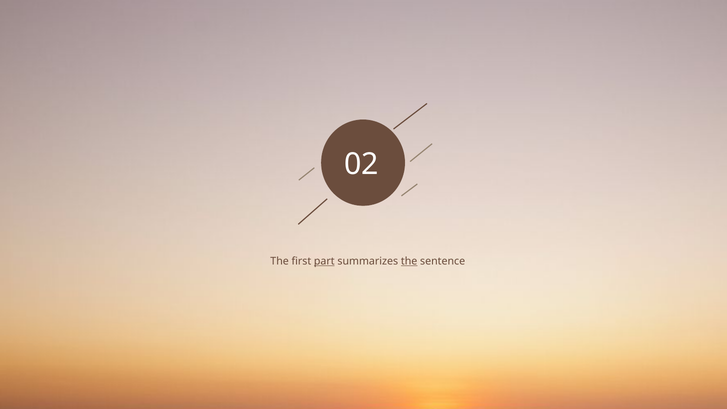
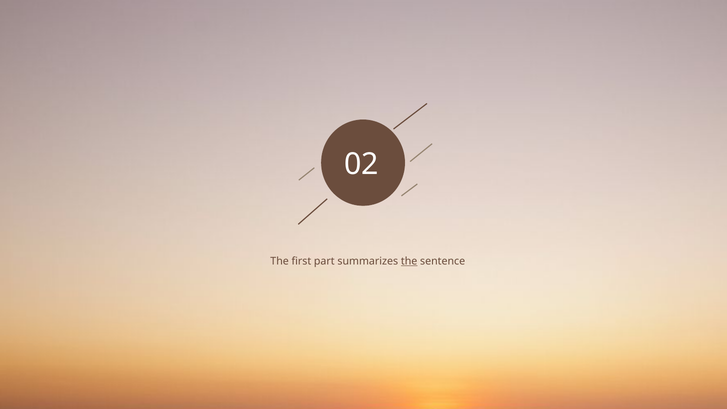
part underline: present -> none (324, 261)
